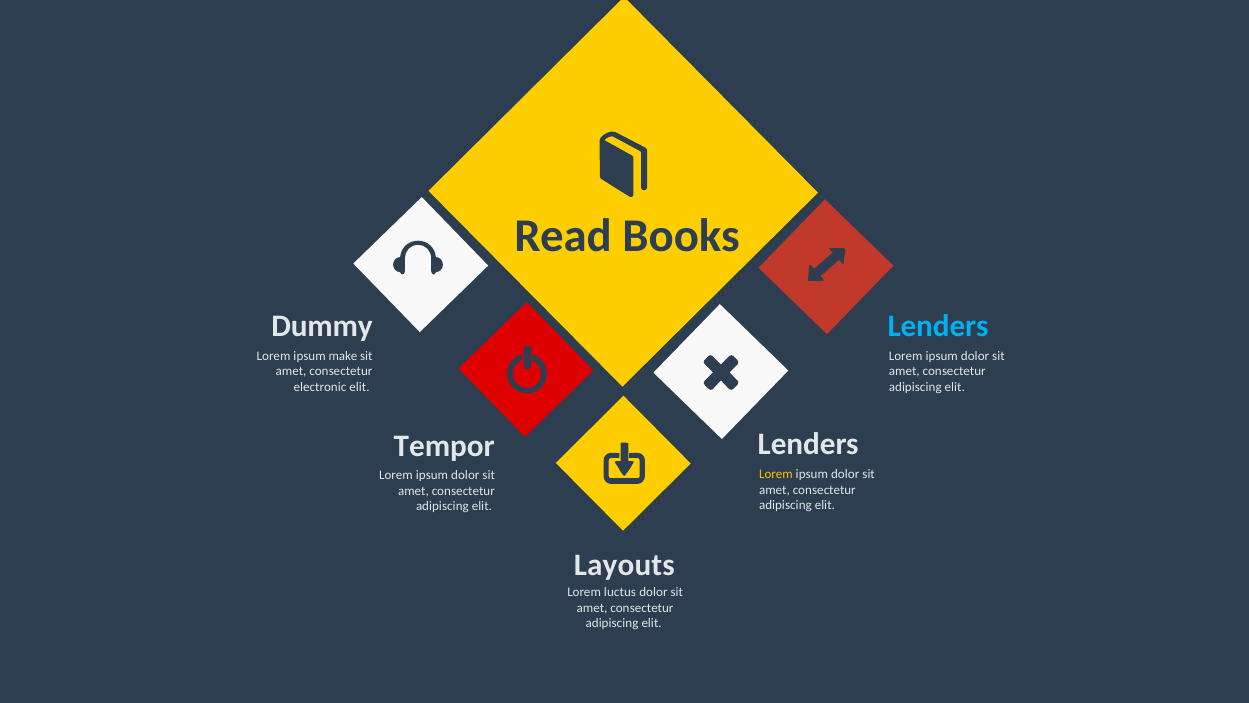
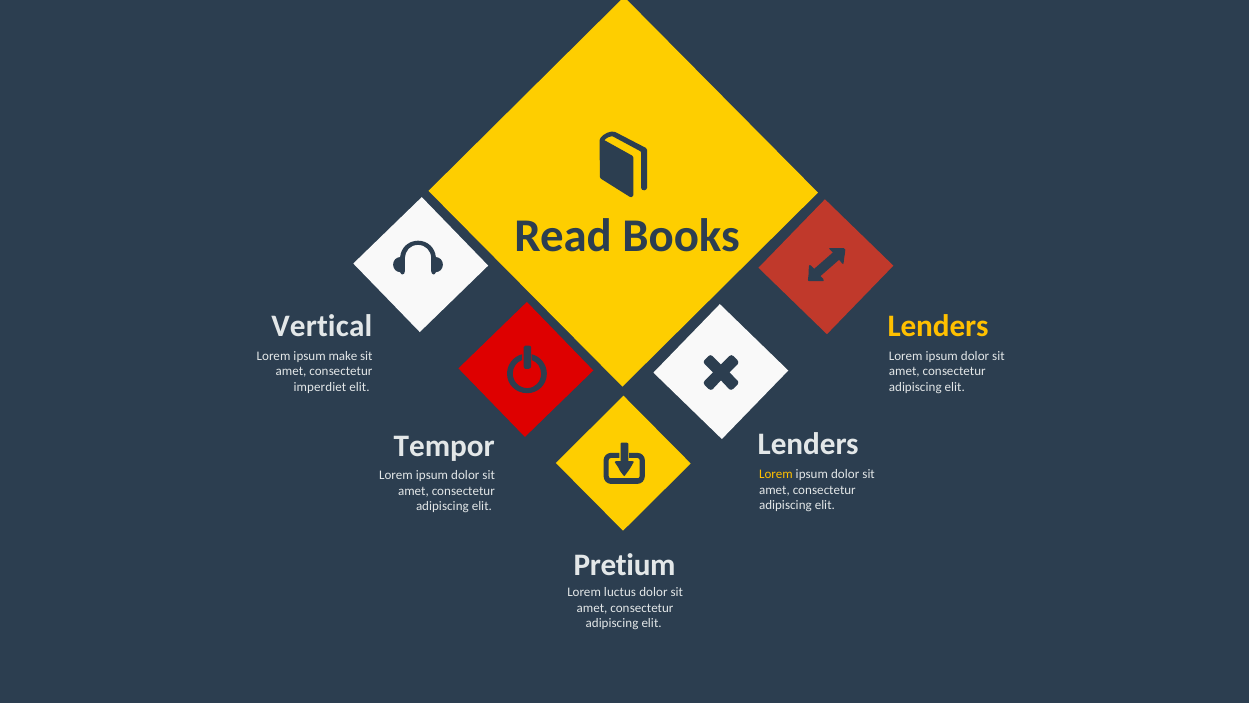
Dummy: Dummy -> Vertical (322, 326)
Lenders colour: light blue -> yellow (938, 326)
electronic: electronic -> imperdiet (320, 387)
Layouts: Layouts -> Pretium (625, 564)
